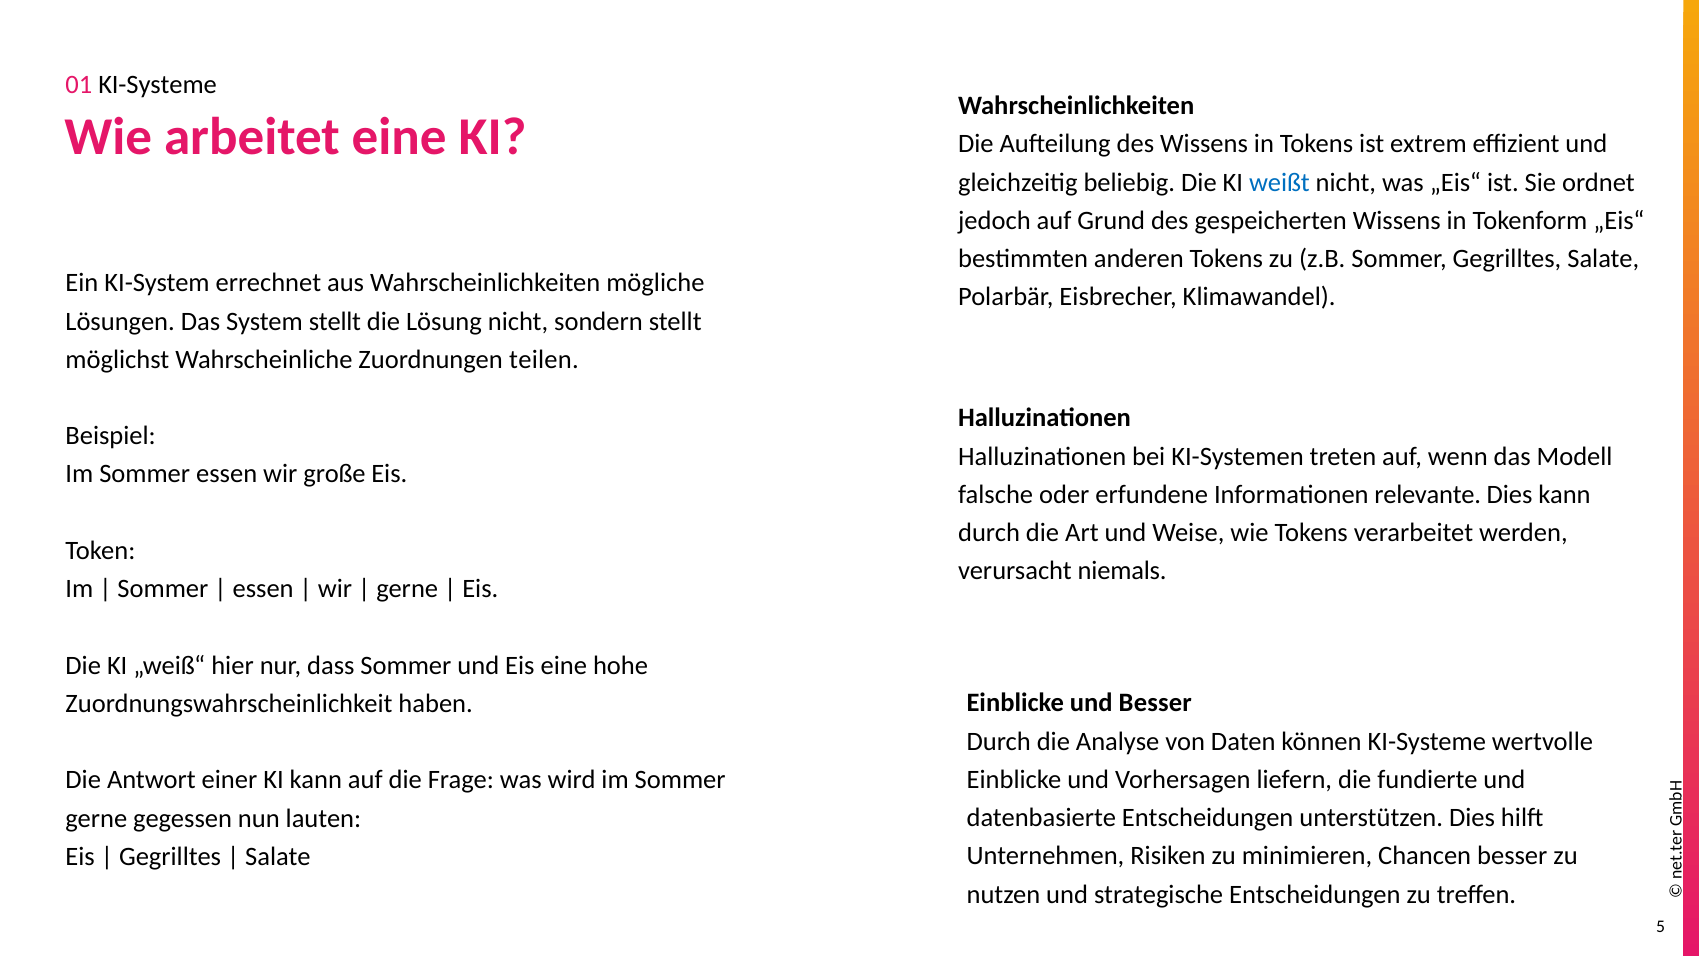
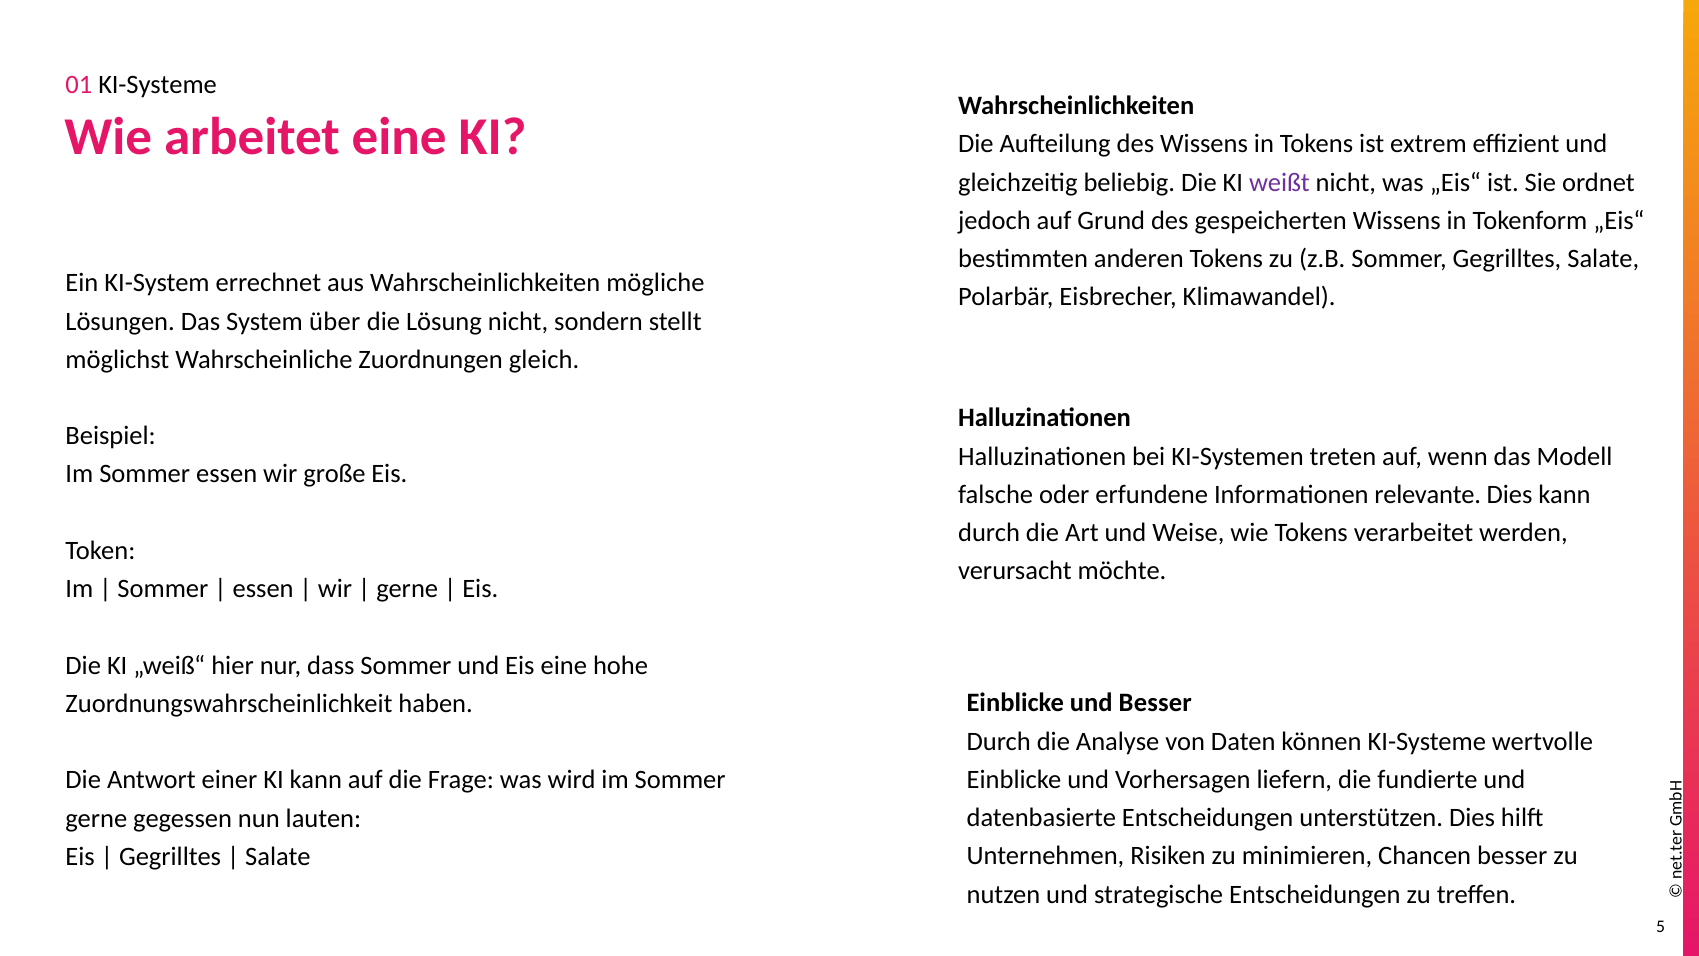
weißt colour: blue -> purple (1279, 182)
System stellt: stellt -> über (335, 321)
teilen: teilen -> gleich (544, 359)
niemals: niemals -> möchte (1122, 571)
